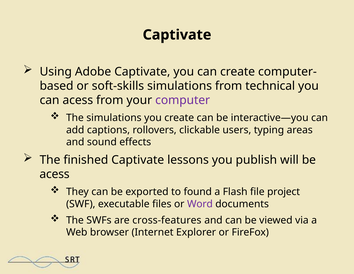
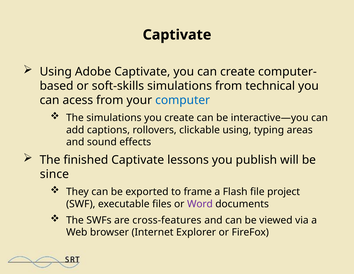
computer colour: purple -> blue (183, 100)
clickable users: users -> using (237, 130)
acess: acess -> since (54, 174)
found: found -> frame (198, 192)
